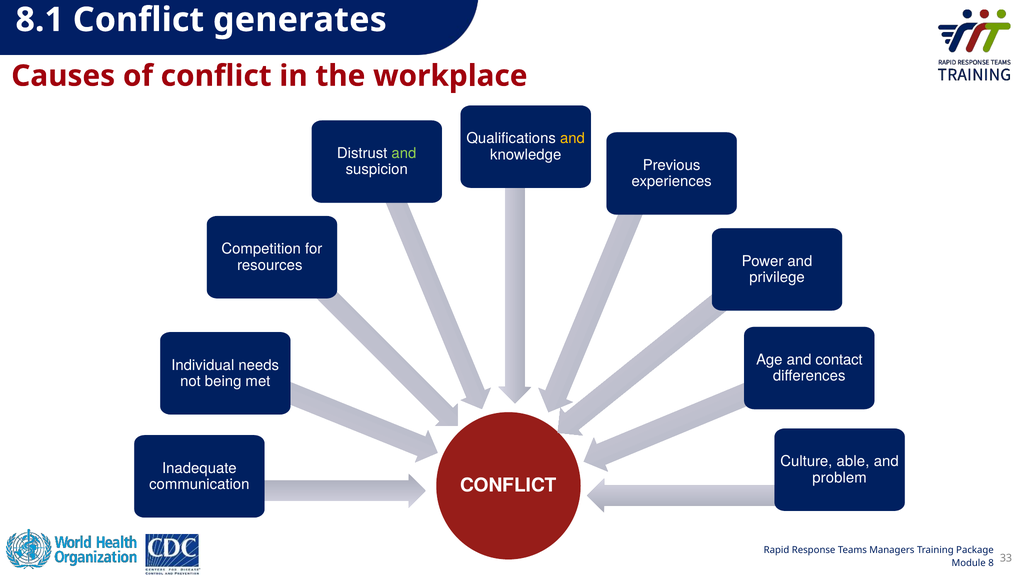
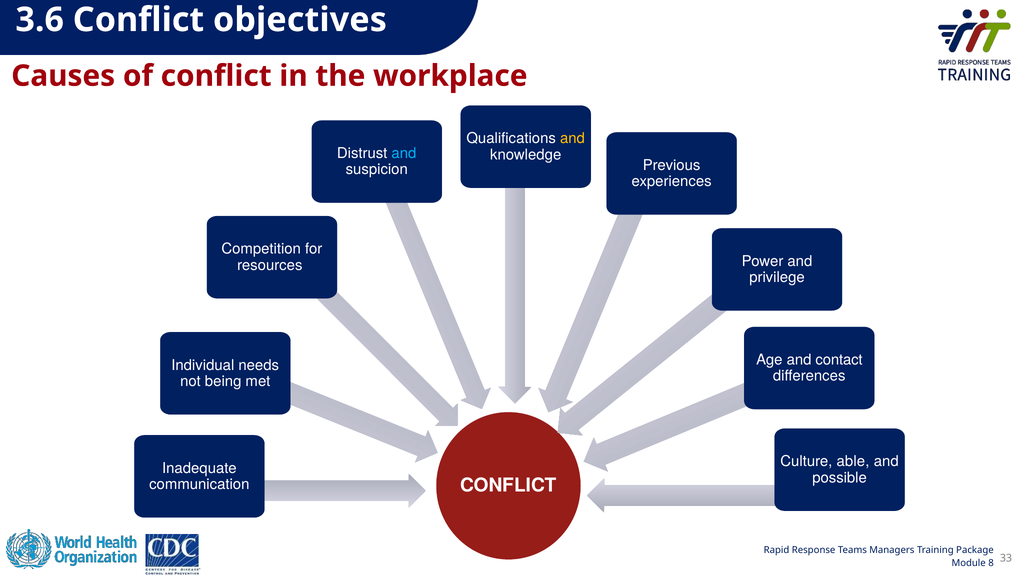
8.1: 8.1 -> 3.6 (40, 20)
generates: generates -> objectives (300, 20)
and colour: light green -> light blue (404, 153)
problem: problem -> possible (840, 478)
